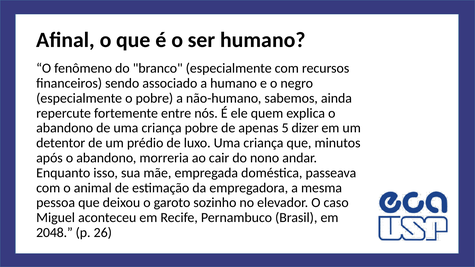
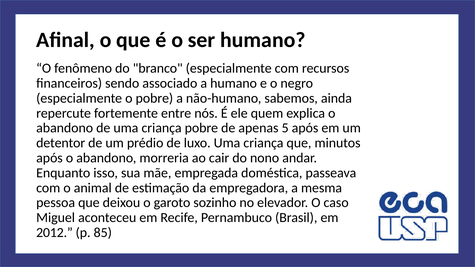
5 dizer: dizer -> após (305, 128)
2048: 2048 -> 2012 (54, 233)
26: 26 -> 85 (103, 233)
